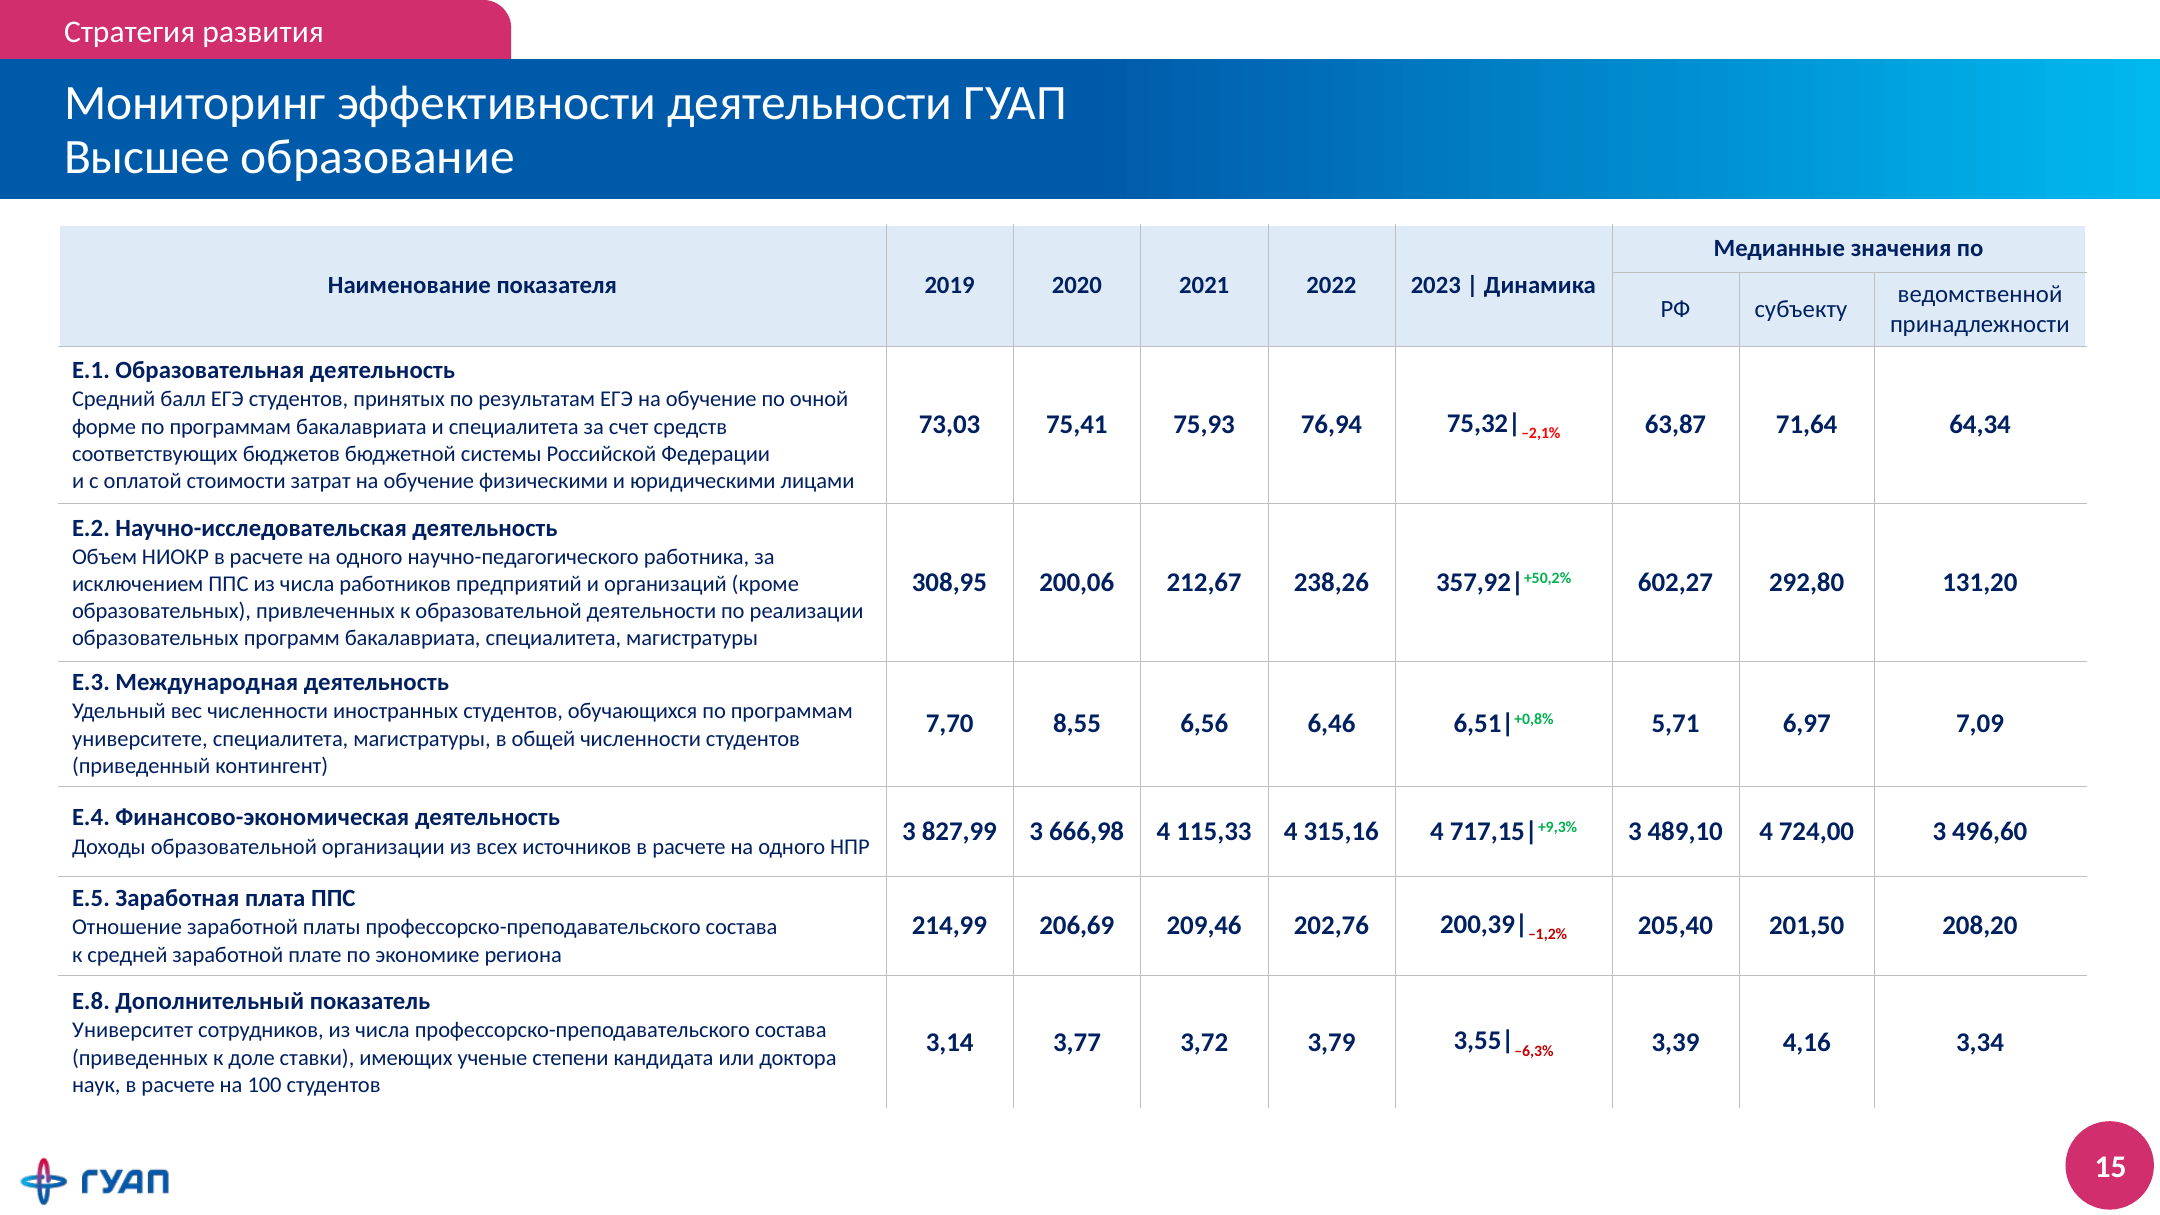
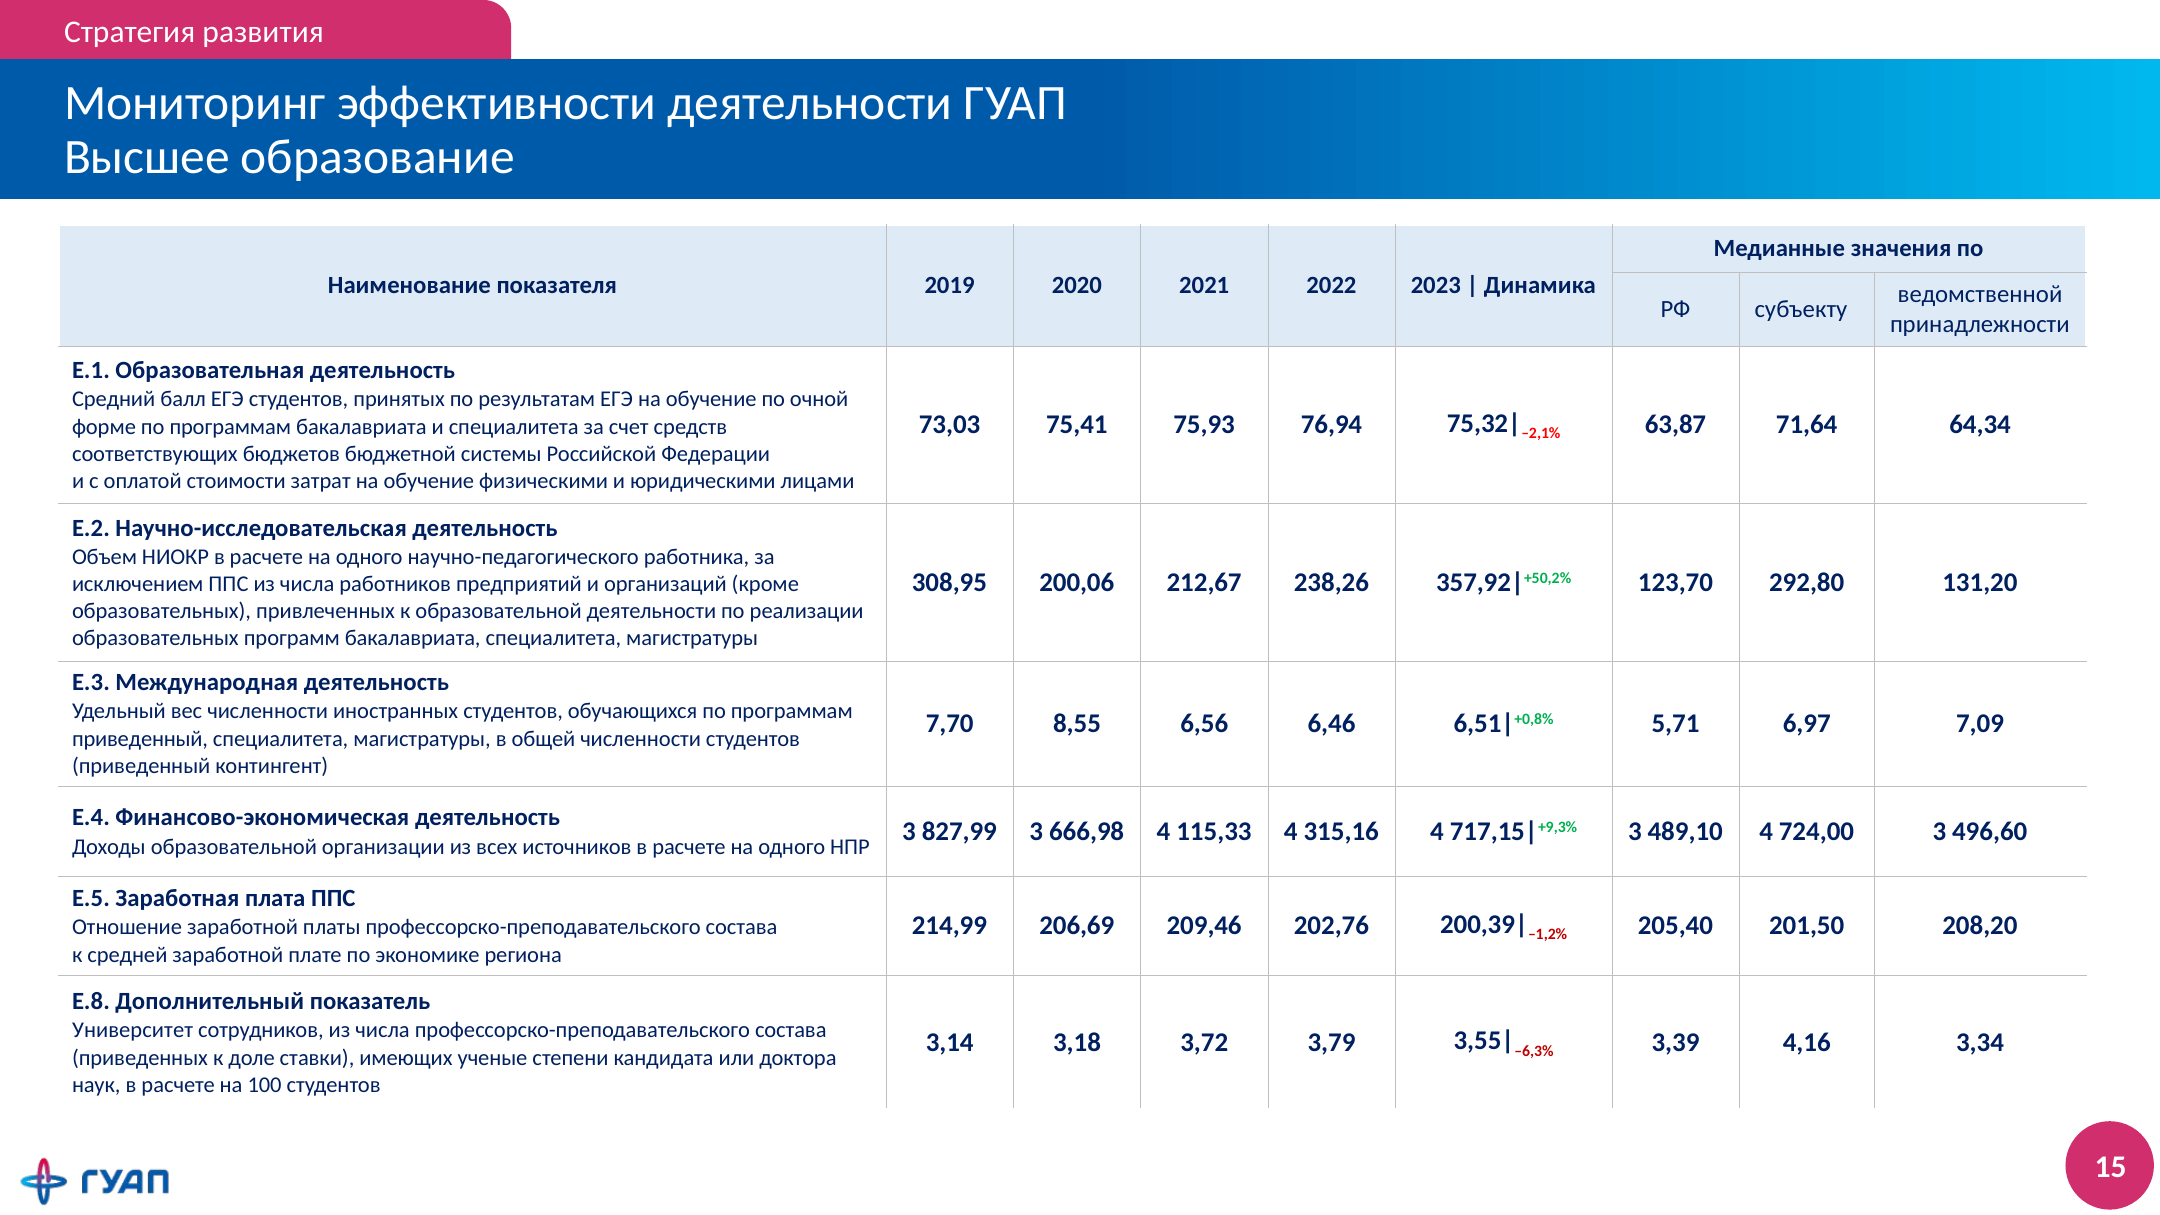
602,27: 602,27 -> 123,70 (1675, 582)
университете: университете -> приведенный (140, 739)
3,77: 3,77 -> 3,18 (1077, 1042)
